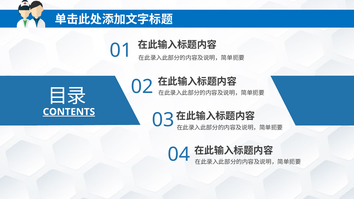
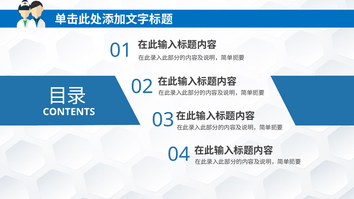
CONTENTS underline: present -> none (69, 112)
